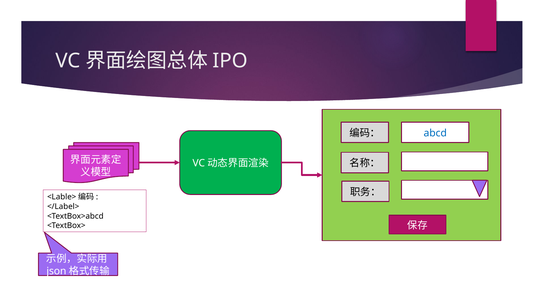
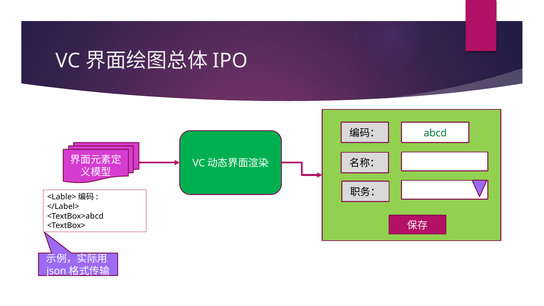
abcd colour: blue -> green (435, 133)
